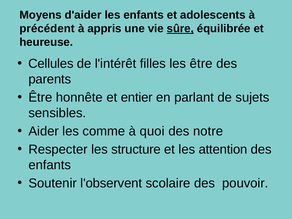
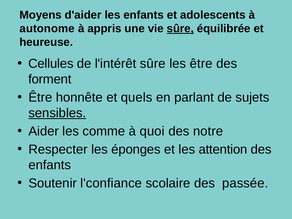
précédent: précédent -> autonome (47, 29)
l'intérêt filles: filles -> sûre (153, 64)
parents: parents -> forment (50, 79)
entier: entier -> quels (137, 97)
sensibles underline: none -> present (57, 113)
structure: structure -> éponges (136, 149)
l'observent: l'observent -> l'confiance (111, 183)
pouvoir: pouvoir -> passée (245, 183)
